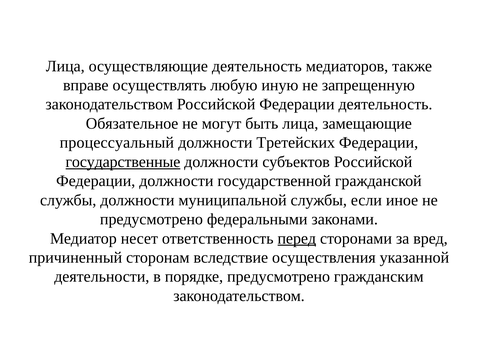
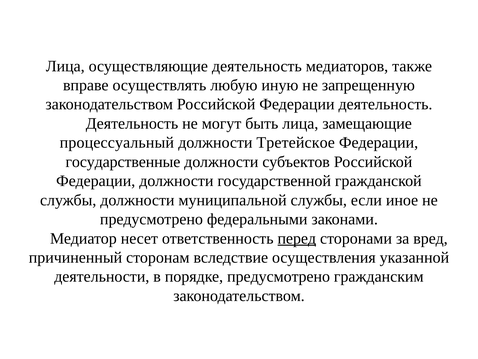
Обязательное: Обязательное -> Деятельность (132, 123)
Третейских: Третейских -> Третейское (296, 142)
государственные underline: present -> none (123, 162)
